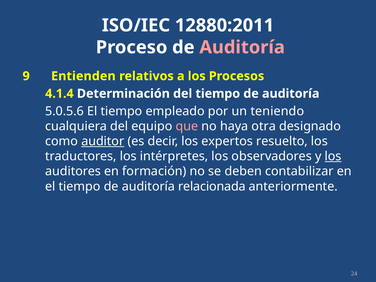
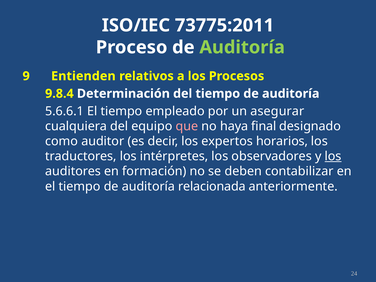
12880:2011: 12880:2011 -> 73775:2011 (224, 25)
Auditoría colour: pink -> light green (242, 47)
4.1.4: 4.1.4 -> 9.8.4 (59, 94)
5.0.5.6: 5.0.5.6 -> 5.6.6.1 (64, 111)
teniendo: teniendo -> asegurar (277, 111)
otra: otra -> final (264, 126)
auditor underline: present -> none (103, 141)
resuelto: resuelto -> horarios (282, 141)
